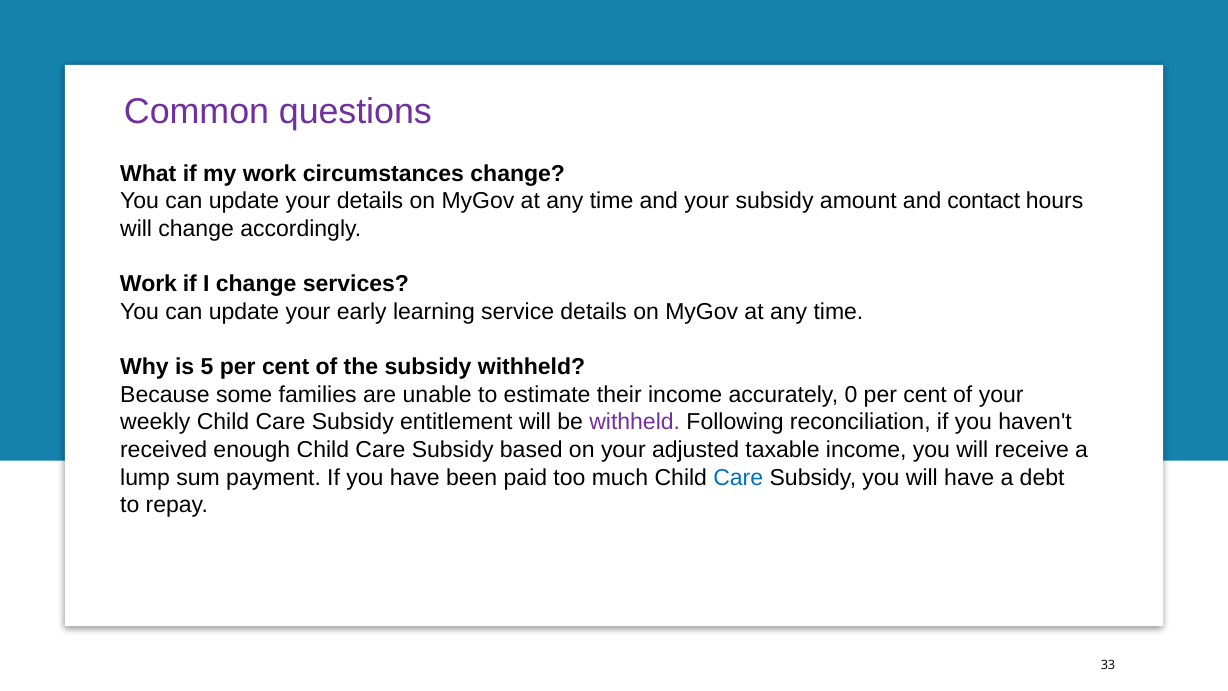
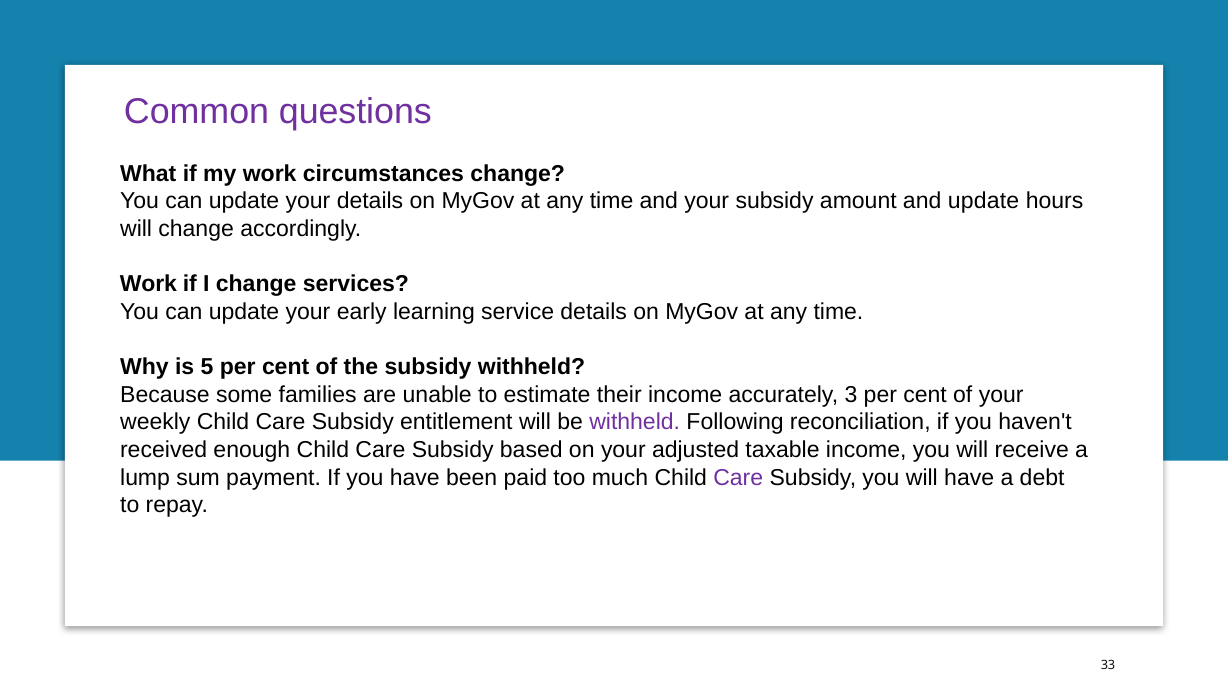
and contact: contact -> update (984, 201)
0: 0 -> 3 (851, 394)
Care colour: blue -> purple (738, 477)
